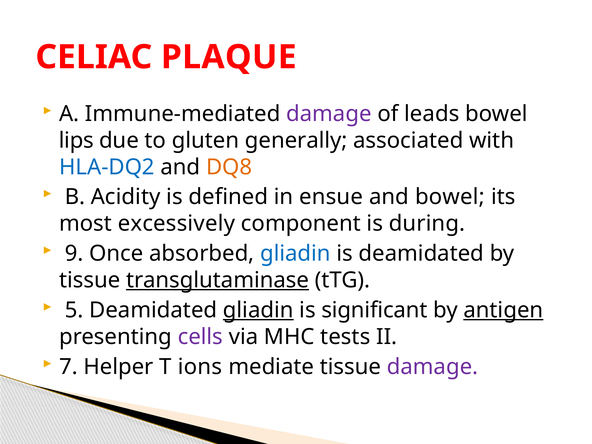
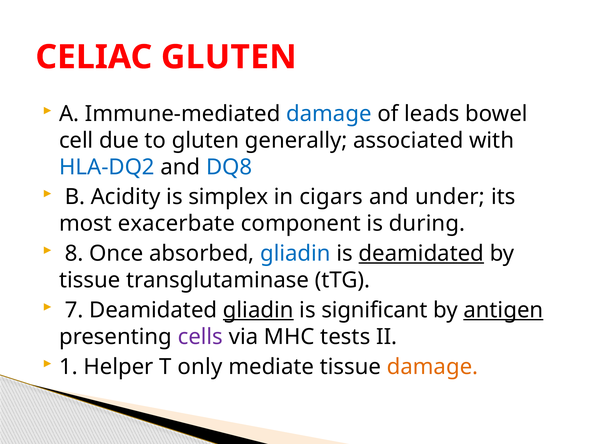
CELIAC PLAQUE: PLAQUE -> GLUTEN (229, 57)
damage colour: purple -> blue (329, 114)
lips: lips -> cell (76, 140)
DQ8 colour: orange -> blue (229, 167)
defined: defined -> simplex (228, 197)
ensue: ensue -> cigars (331, 197)
and bowel: bowel -> under (450, 197)
excessively: excessively -> exacerbate (176, 224)
9: 9 -> 8 (74, 254)
deamidated underline: none -> present (421, 254)
transglutaminase underline: present -> none (218, 280)
5: 5 -> 7 (74, 310)
7: 7 -> 1 (68, 367)
ions: ions -> only (200, 367)
damage colour: purple -> orange (432, 367)
